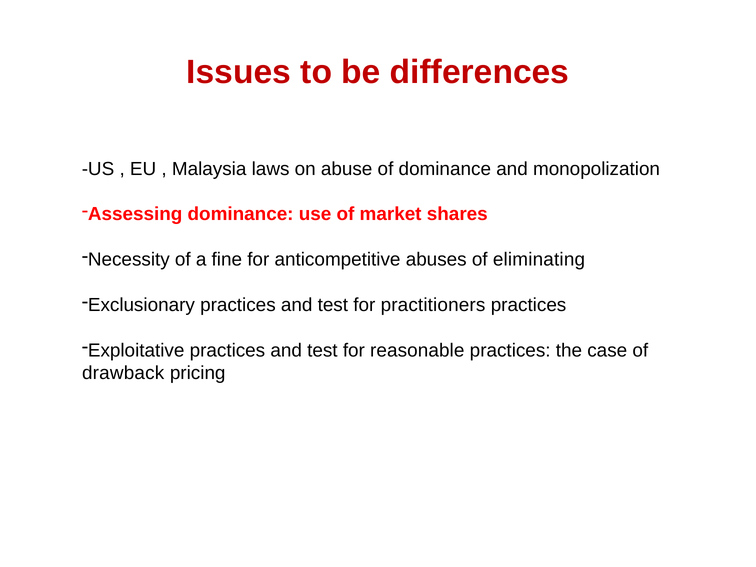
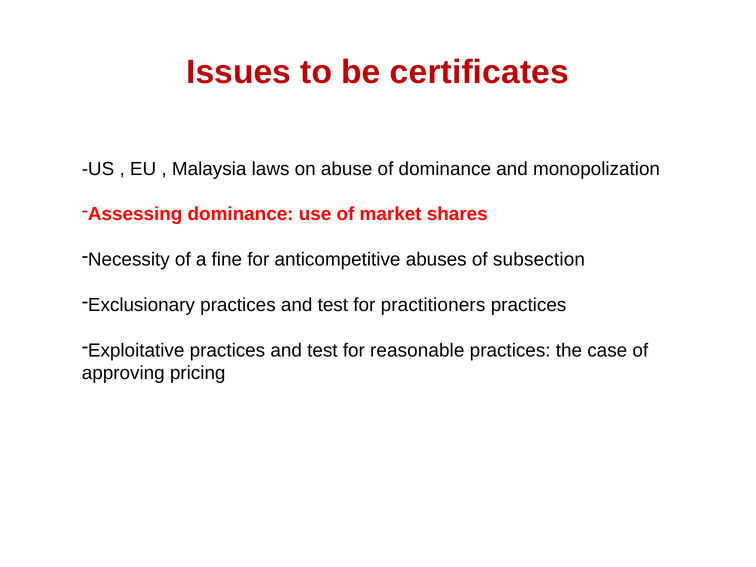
differences: differences -> certificates (479, 72)
eliminating: eliminating -> subsection (539, 260)
drawback: drawback -> approving (123, 373)
